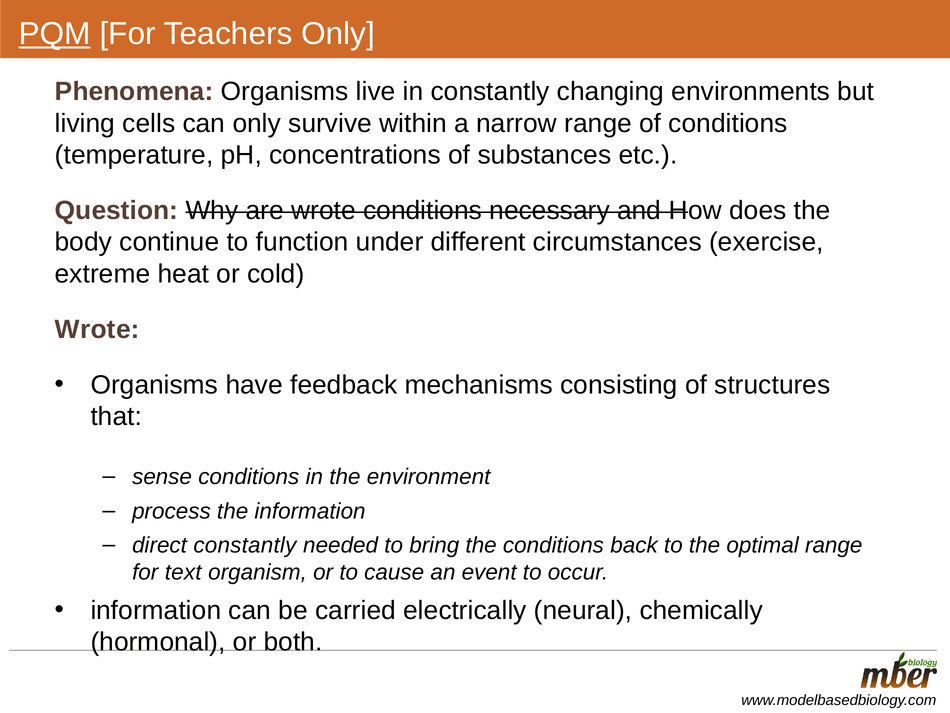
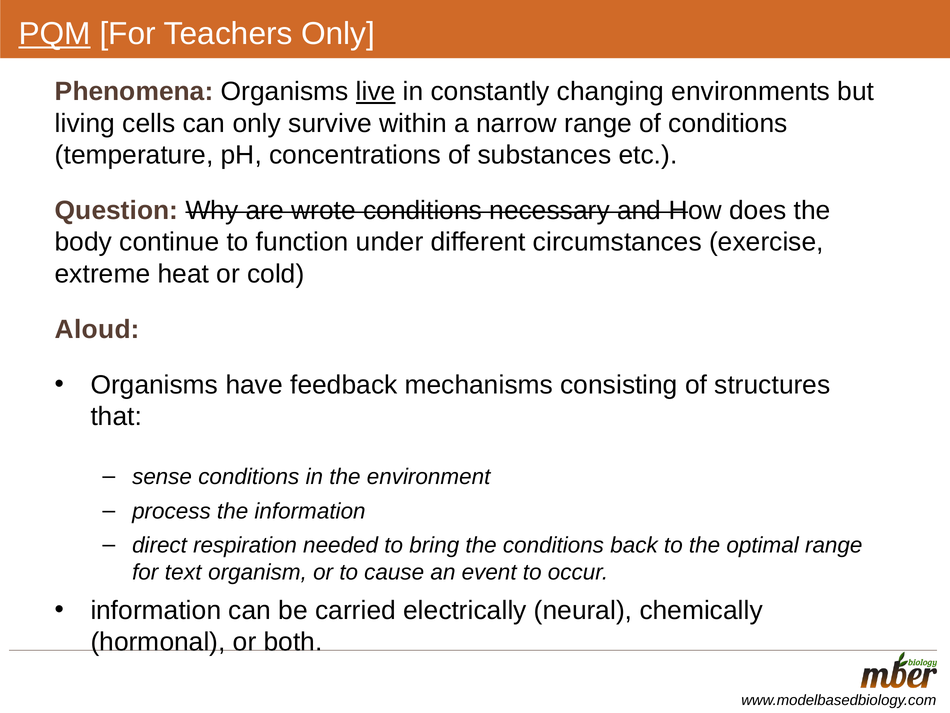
live underline: none -> present (376, 92)
Wrote: Wrote -> Aloud (97, 329)
direct constantly: constantly -> respiration (245, 545)
